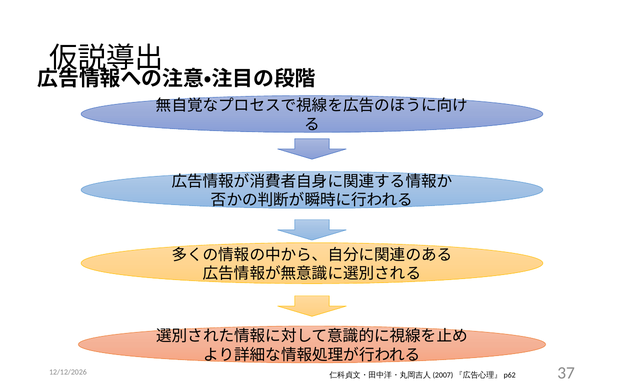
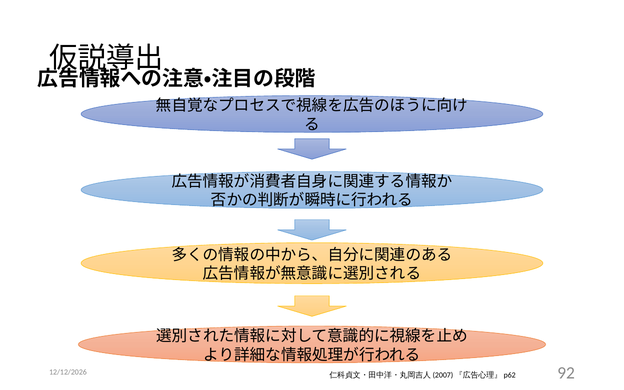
37: 37 -> 92 (566, 373)
